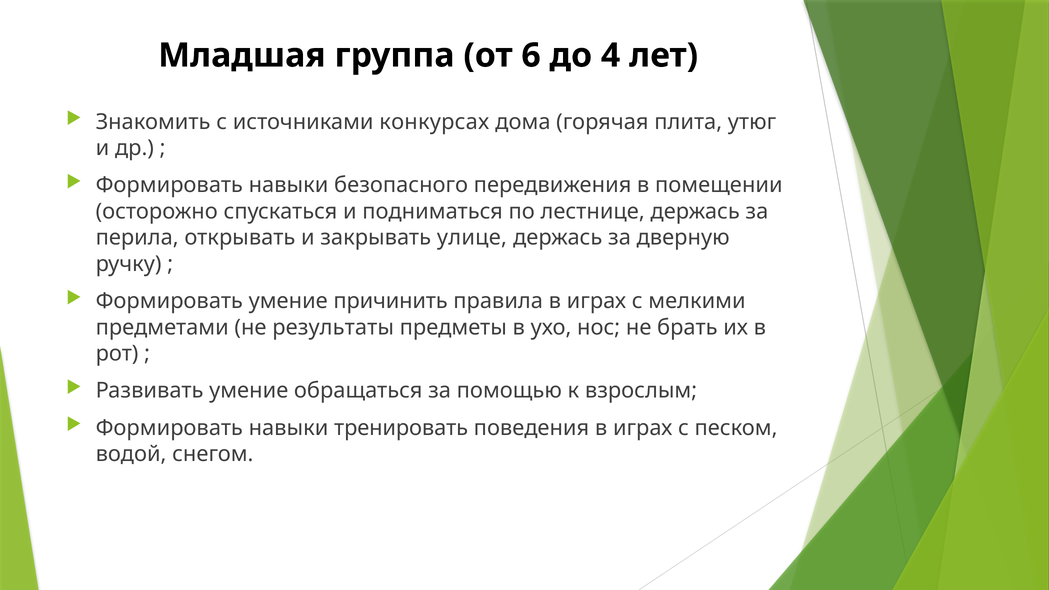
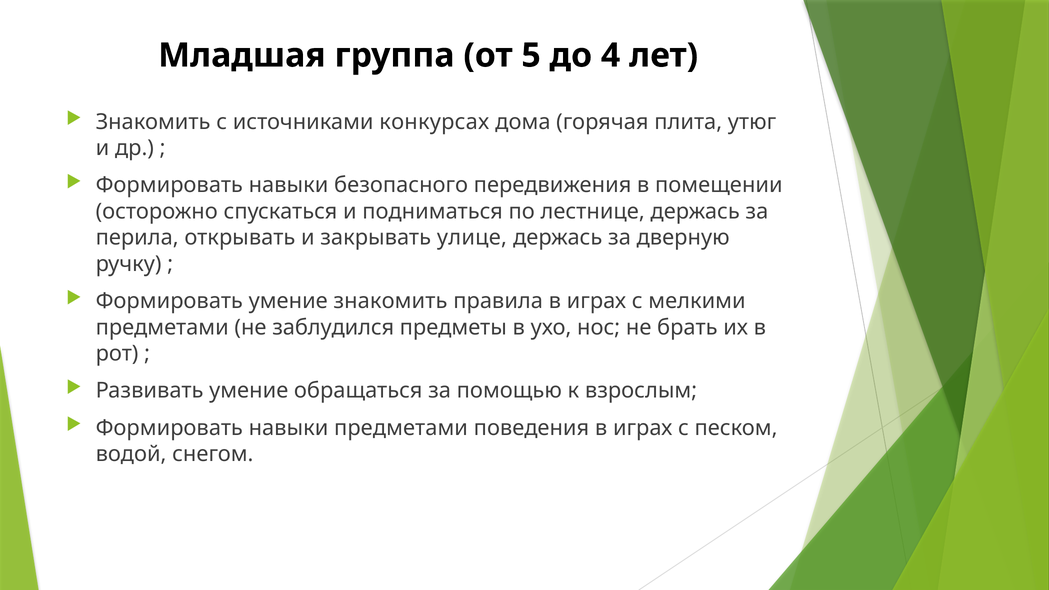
6: 6 -> 5 (531, 55)
умение причинить: причинить -> знакомить (390, 301)
результаты: результаты -> заблудился (333, 327)
навыки тренировать: тренировать -> предметами (401, 428)
